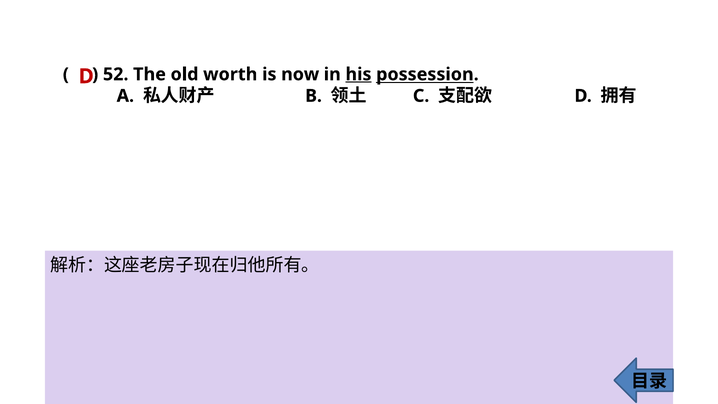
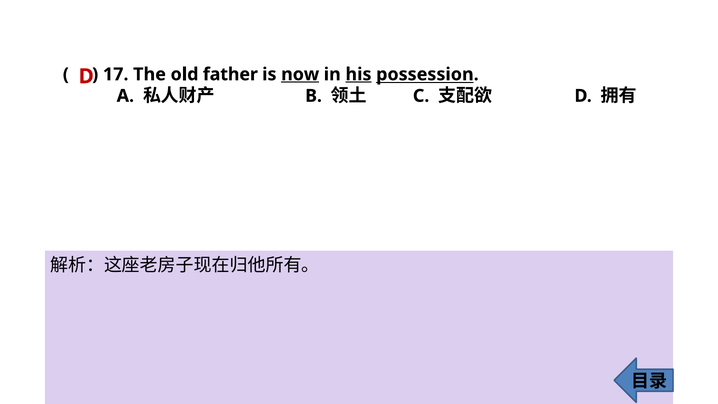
52: 52 -> 17 (116, 74)
worth: worth -> father (230, 74)
now underline: none -> present (300, 74)
